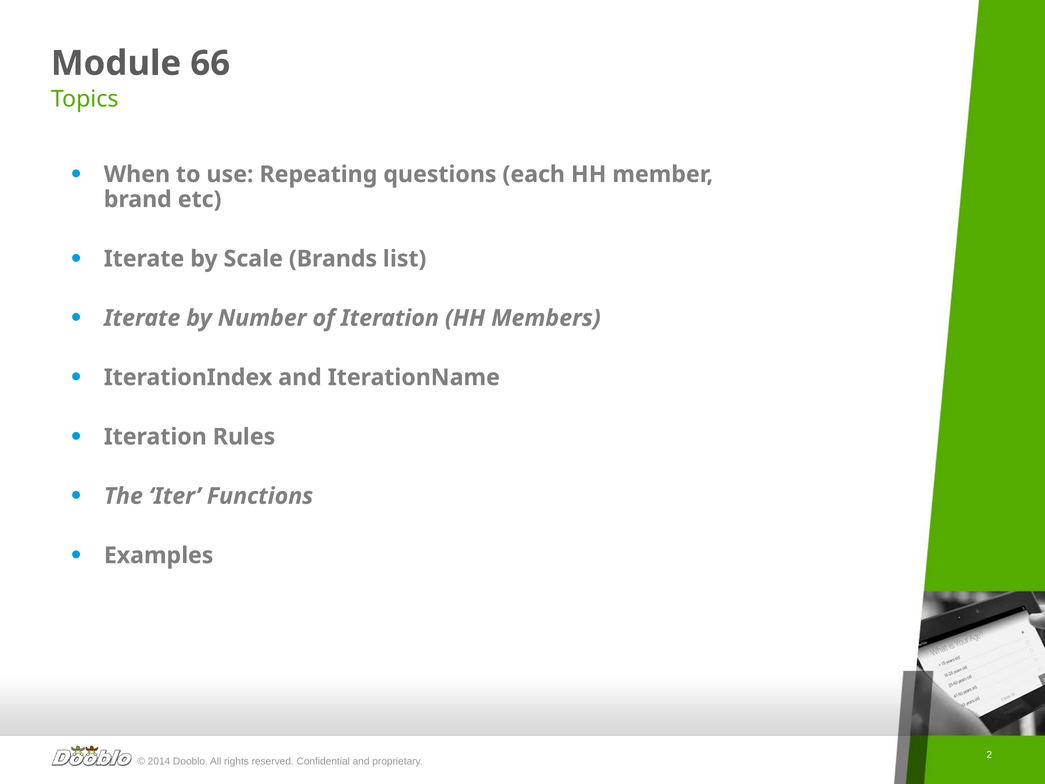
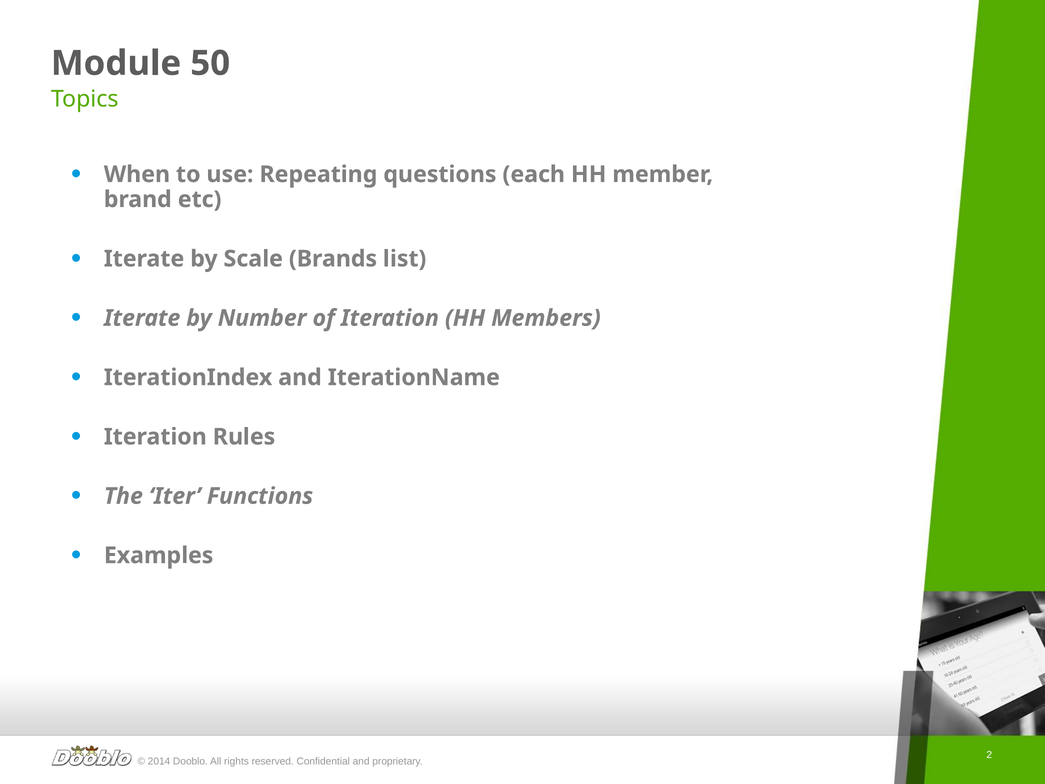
66: 66 -> 50 (210, 63)
